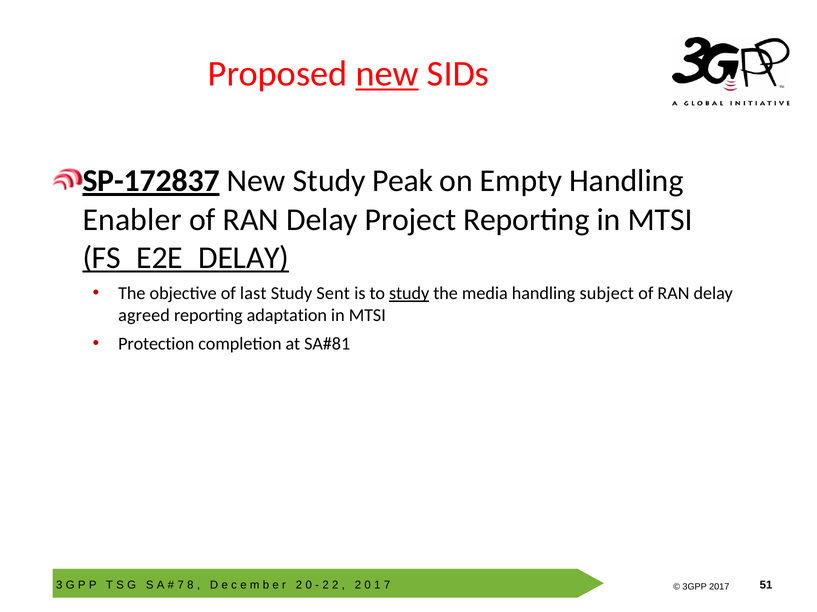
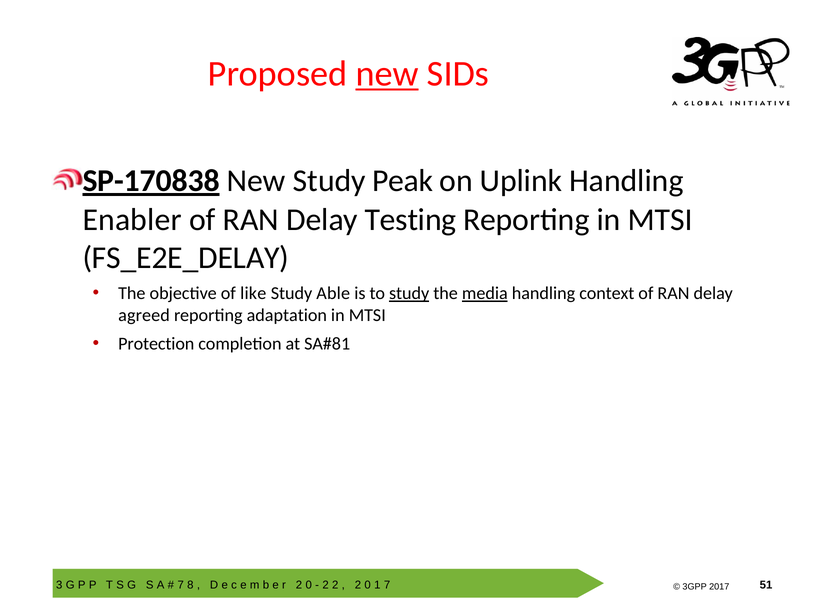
SP-172837: SP-172837 -> SP-170838 (151, 181)
Empty: Empty -> Uplink (521, 181)
Project: Project -> Testing (411, 220)
FS_E2E_DELAY underline: present -> none (186, 258)
last: last -> like (253, 294)
Sent: Sent -> Able (333, 294)
media underline: none -> present (485, 294)
subject: subject -> context (607, 294)
